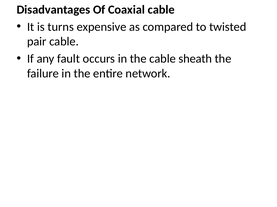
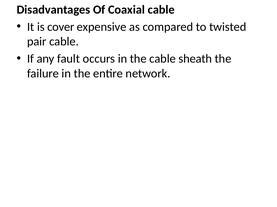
turns: turns -> cover (61, 27)
